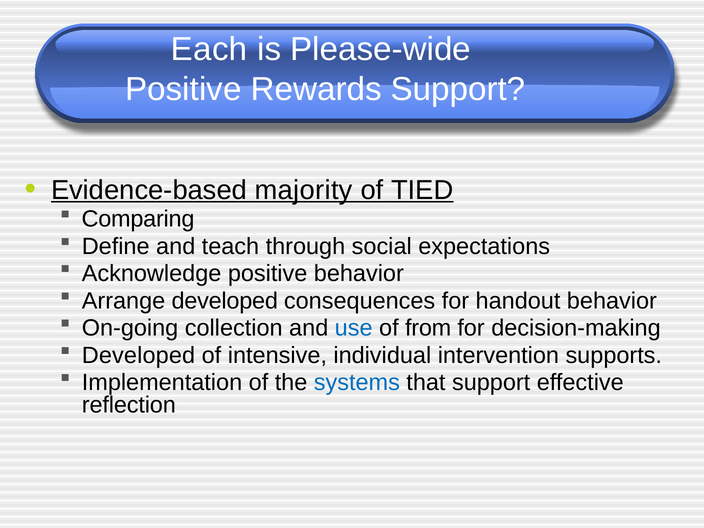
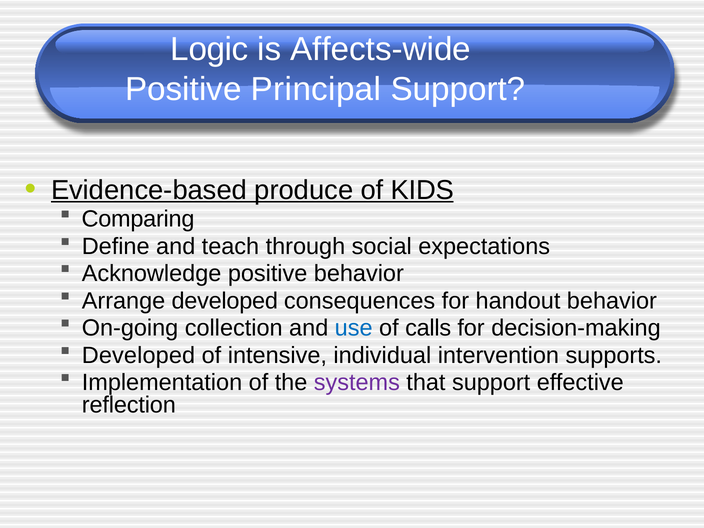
Each: Each -> Logic (209, 49)
Please-wide: Please-wide -> Affects-wide (381, 49)
Rewards: Rewards -> Principal (316, 89)
majority: majority -> produce (304, 190)
TIED: TIED -> KIDS (422, 190)
from: from -> calls (428, 328)
systems colour: blue -> purple (357, 383)
